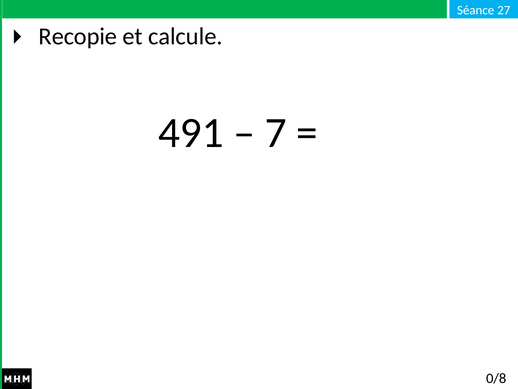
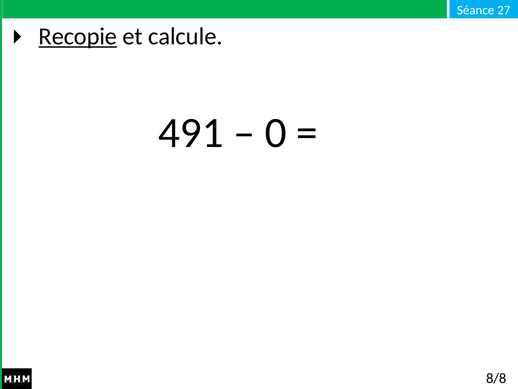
Recopie underline: none -> present (78, 36)
7: 7 -> 0 (276, 133)
0/8: 0/8 -> 8/8 (496, 378)
